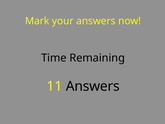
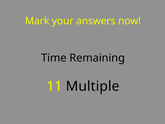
11 Answers: Answers -> Multiple (93, 86)
